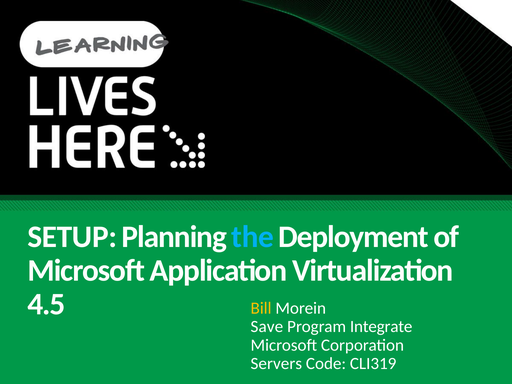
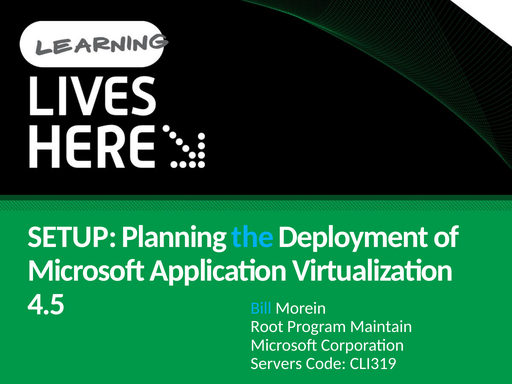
Bill colour: yellow -> light blue (261, 308)
Save: Save -> Root (267, 327)
Integrate: Integrate -> Maintain (381, 327)
